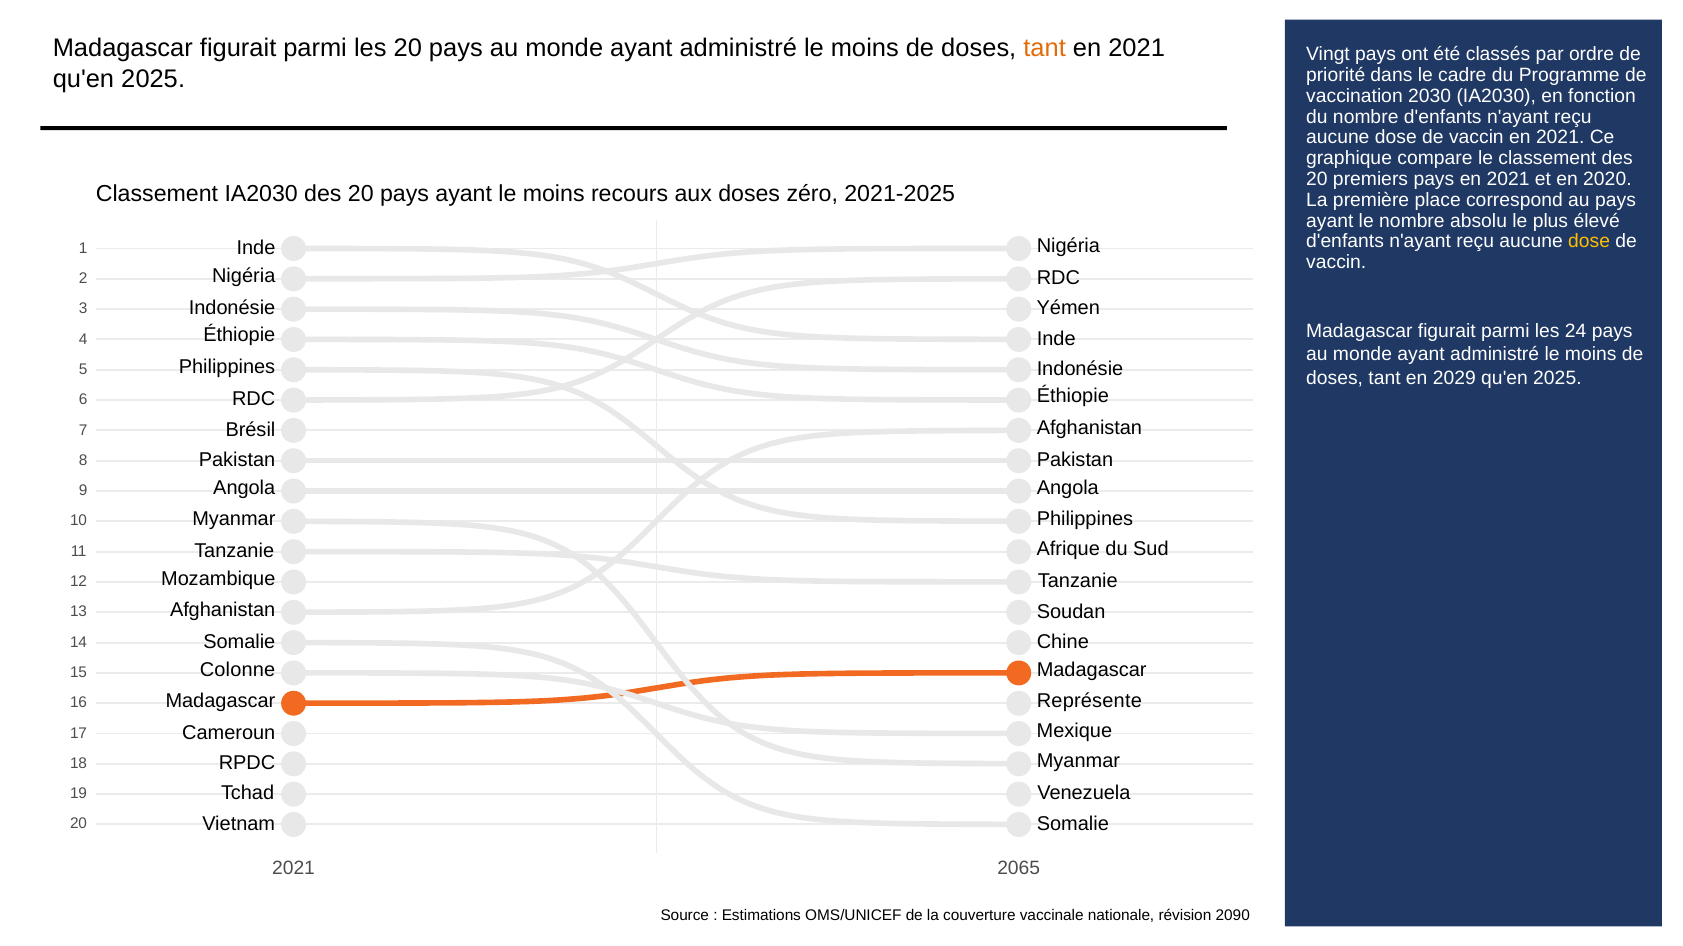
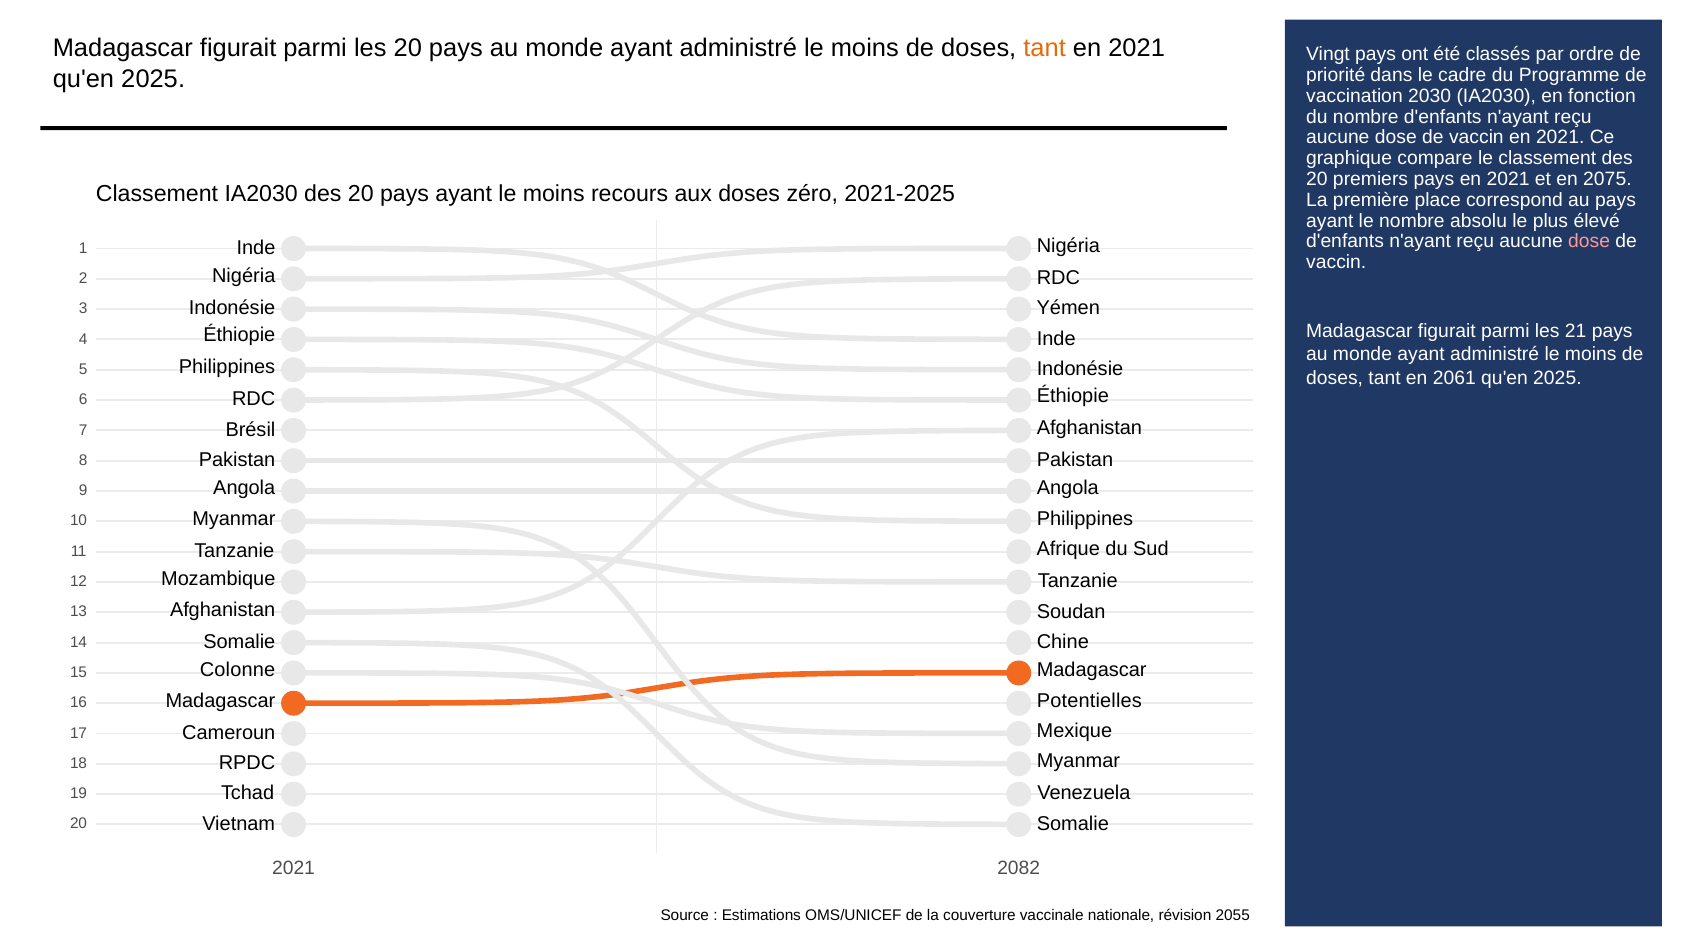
2020: 2020 -> 2075 (1607, 179)
dose colour: yellow -> pink (1589, 242)
24: 24 -> 21 (1576, 332)
2029: 2029 -> 2061 (1454, 378)
Représente: Représente -> Potentielles (1089, 701)
2065: 2065 -> 2082 (1019, 869)
2090: 2090 -> 2055 (1233, 916)
